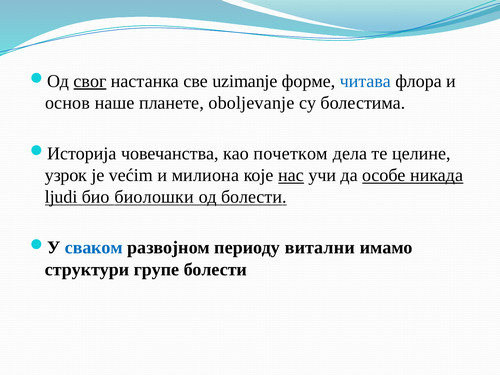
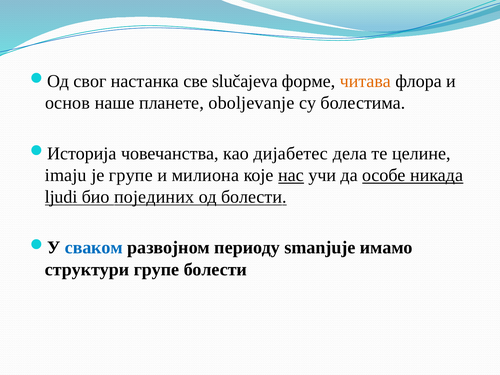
свог underline: present -> none (90, 81)
uzimanje: uzimanje -> slučajeva (245, 81)
читава colour: blue -> orange (365, 81)
почетком: почетком -> дијабетес (291, 154)
узрок: узрок -> imaju (66, 175)
је većim: većim -> групе (131, 175)
биолoшки: биолoшки -> појединих (154, 197)
витални: витални -> smanjuje (320, 248)
